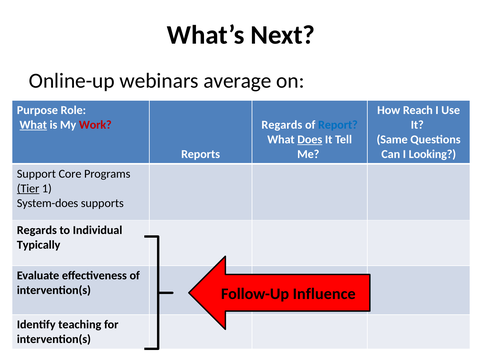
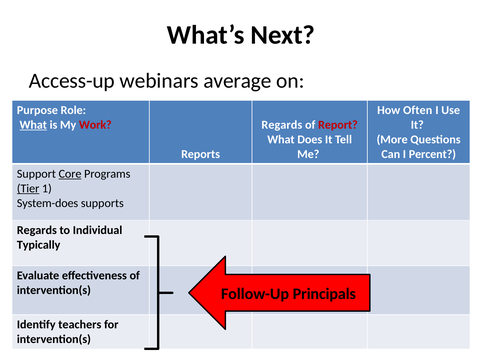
Online-up: Online-up -> Access-up (72, 81)
Reach: Reach -> Often (418, 110)
Report colour: blue -> red (338, 125)
Does underline: present -> none (310, 140)
Same: Same -> More (392, 140)
Looking: Looking -> Percent (432, 154)
Core underline: none -> present (70, 174)
Influence: Influence -> Principals (324, 294)
teaching: teaching -> teachers (80, 325)
